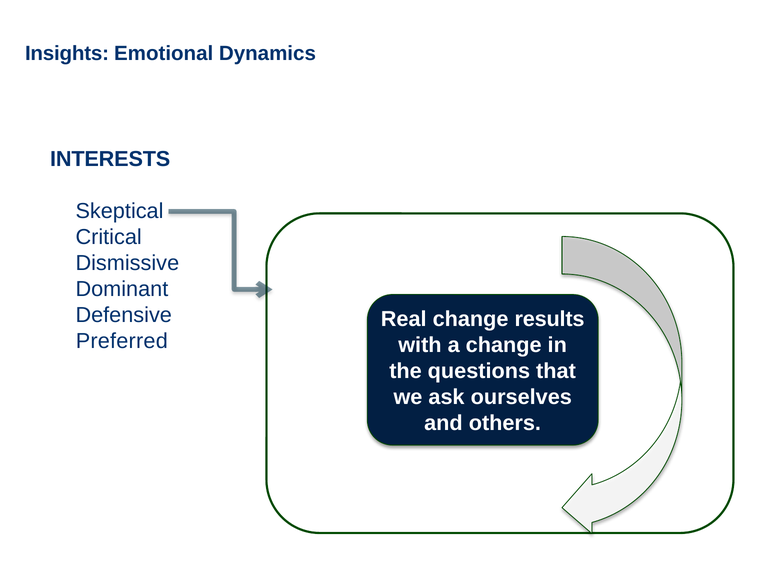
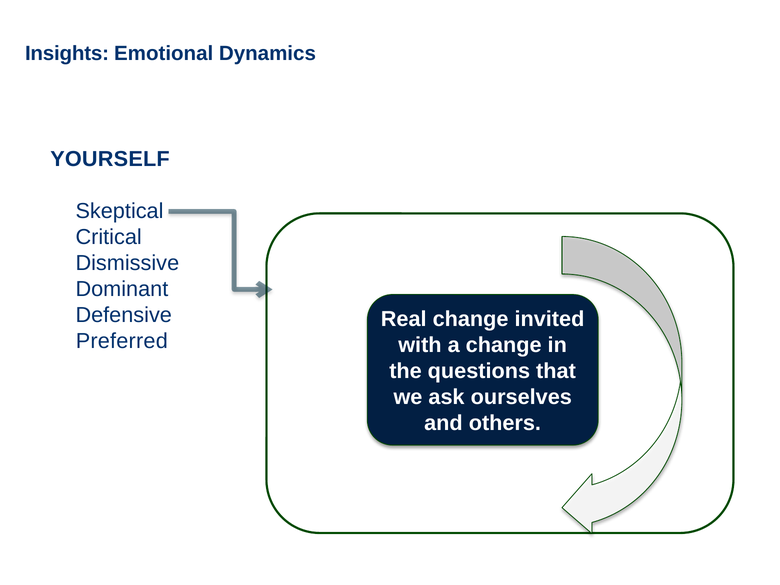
INTERESTS: INTERESTS -> YOURSELF (110, 159)
results: results -> invited (549, 319)
